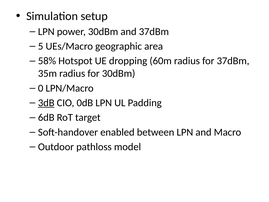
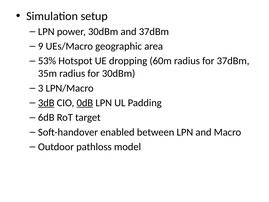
5: 5 -> 9 (41, 46)
58%: 58% -> 53% (47, 61)
0: 0 -> 3 (41, 88)
0dB underline: none -> present (85, 103)
